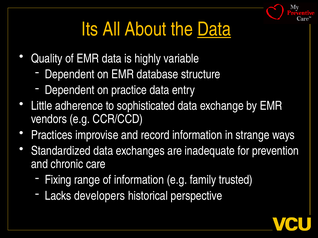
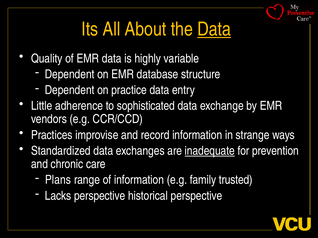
inadequate underline: none -> present (210, 151)
Fixing: Fixing -> Plans (58, 180)
Lacks developers: developers -> perspective (100, 196)
